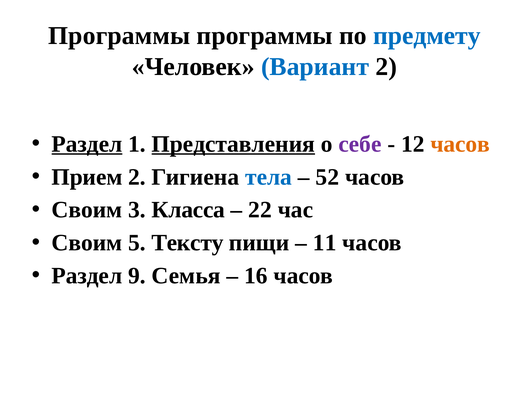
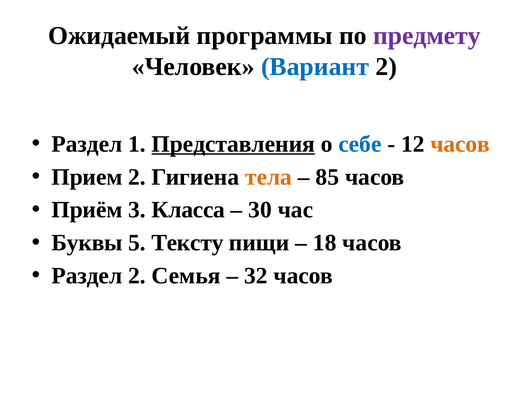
Программы: Программы -> Ожидаемый (119, 36)
предмету colour: blue -> purple (427, 36)
Раздел underline: present -> none (87, 144)
себе colour: purple -> blue (360, 144)
тела colour: blue -> orange (269, 177)
52: 52 -> 85 (327, 177)
Своим: Своим -> Приём (87, 210)
22: 22 -> 30 (260, 210)
Своим: Своим -> Буквы (87, 243)
11: 11 -> 18 (325, 243)
Раздел 9: 9 -> 2 (137, 276)
16: 16 -> 32 (256, 276)
